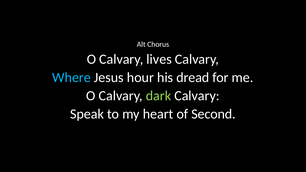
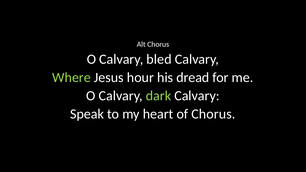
lives: lives -> bled (159, 59)
Where colour: light blue -> light green (72, 78)
of Second: Second -> Chorus (213, 114)
